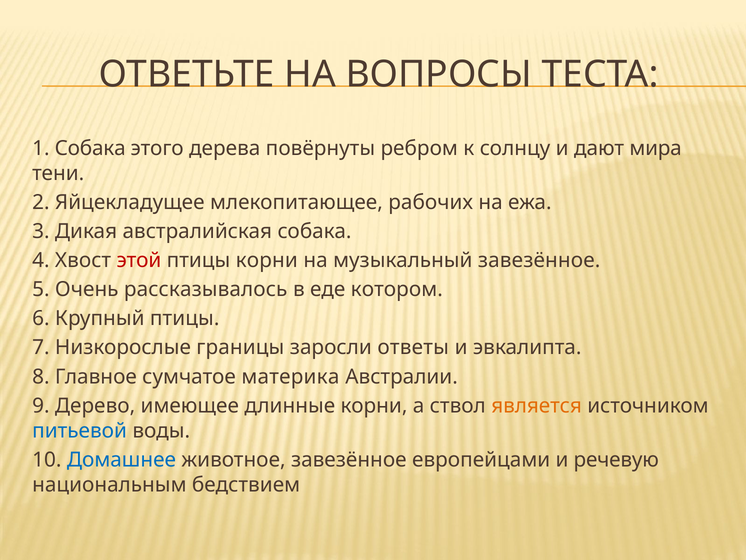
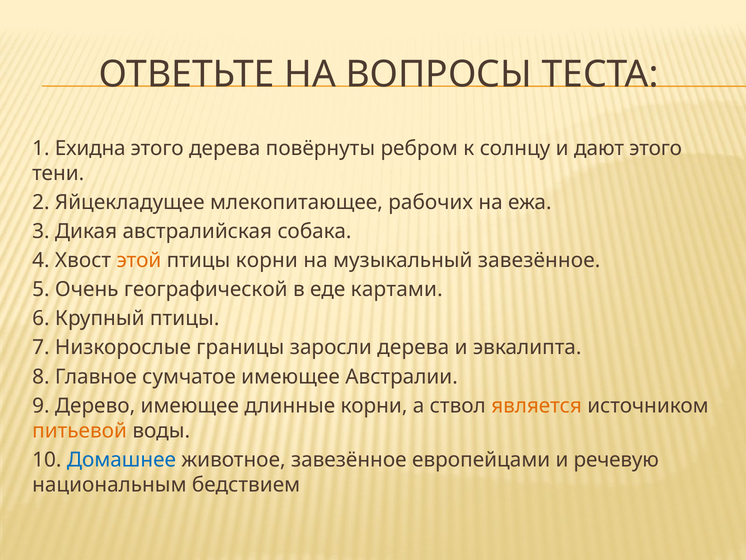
1 Собака: Собака -> Ехидна (90, 148)
дают мира: мира -> этого (656, 148)
этой colour: red -> orange (139, 260)
рассказывалось: рассказывалось -> географической (206, 289)
котором: котором -> картами (397, 289)
заросли ответы: ответы -> дерева (413, 347)
сумчатое материка: материка -> имеющее (291, 376)
питьевой colour: blue -> orange (80, 430)
